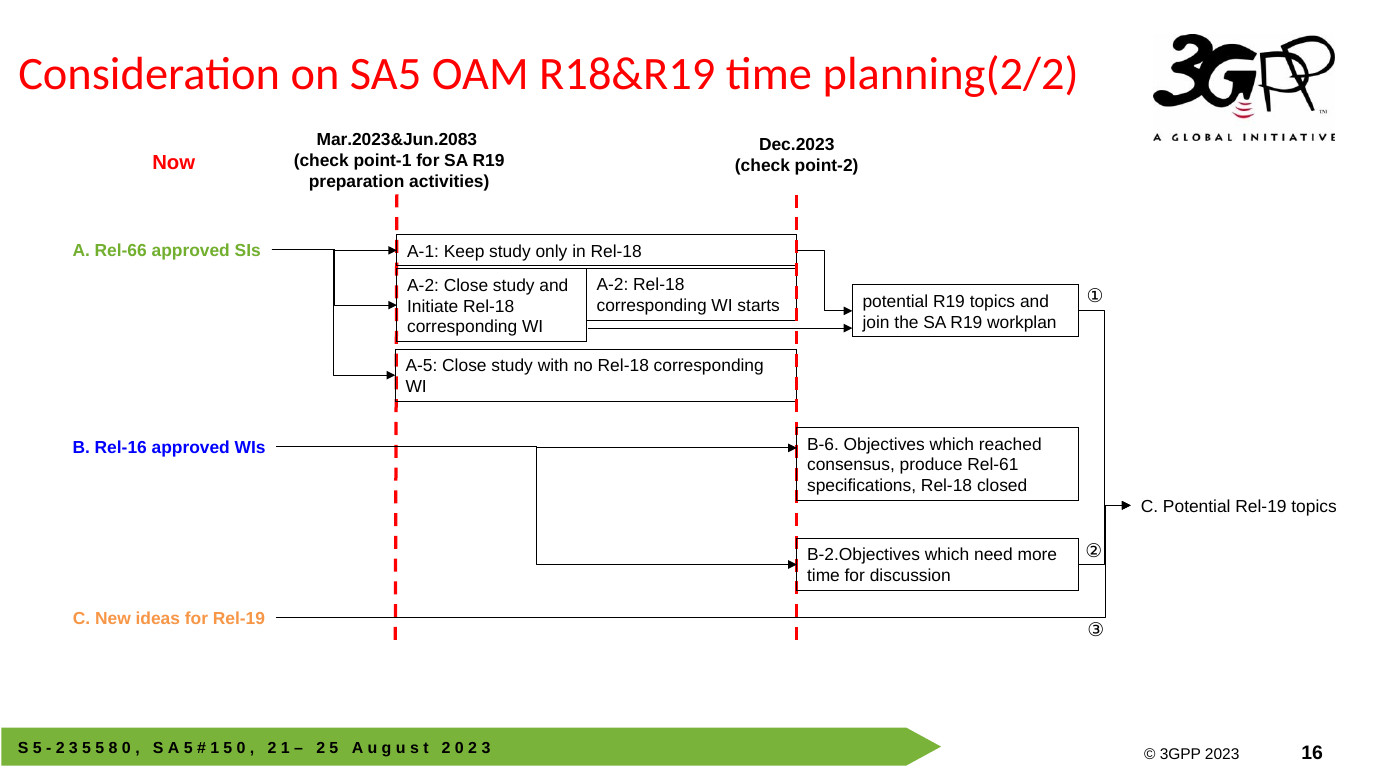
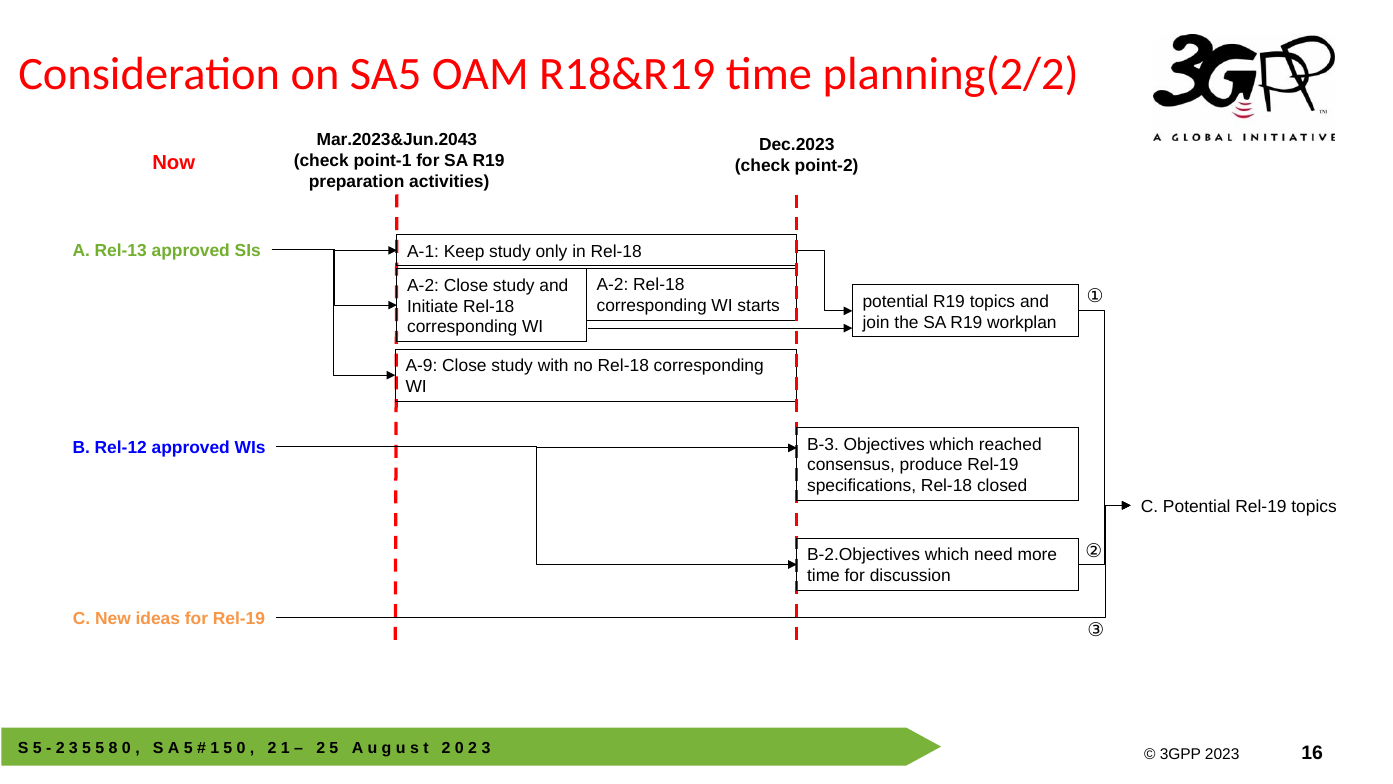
Mar.2023&Jun.2083: Mar.2023&Jun.2083 -> Mar.2023&Jun.2043 (397, 140)
Rel-66: Rel-66 -> Rel-13 (121, 250)
A-5: A-5 -> A-9 (421, 366)
Rel-16: Rel-16 -> Rel-12 (121, 447)
B-6: B-6 -> B-3 (823, 444)
produce Rel-61: Rel-61 -> Rel-19 (993, 465)
